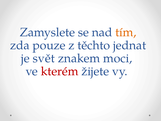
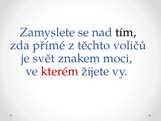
tím colour: orange -> black (126, 32)
pouze: pouze -> přímé (49, 45)
jednat: jednat -> voličů (130, 45)
